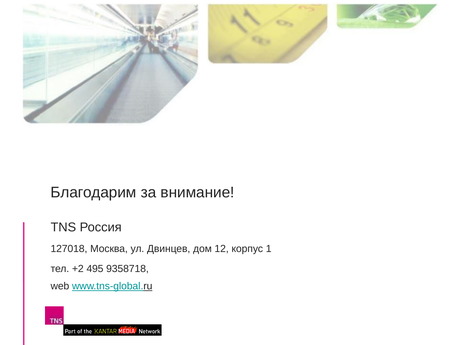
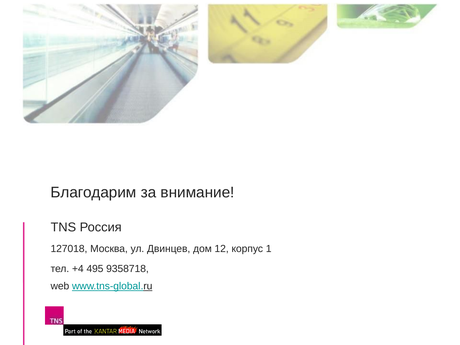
+2: +2 -> +4 (78, 269)
